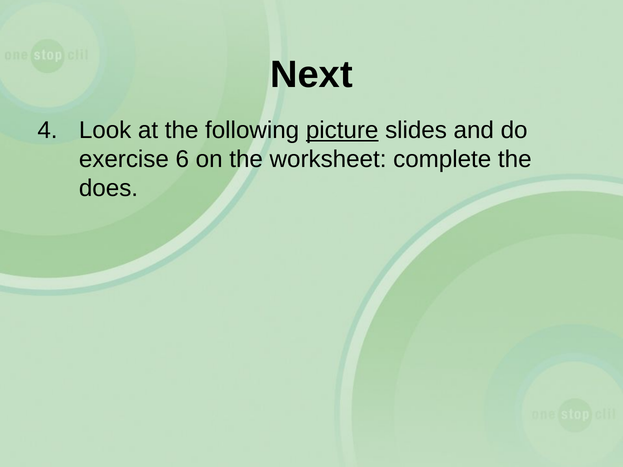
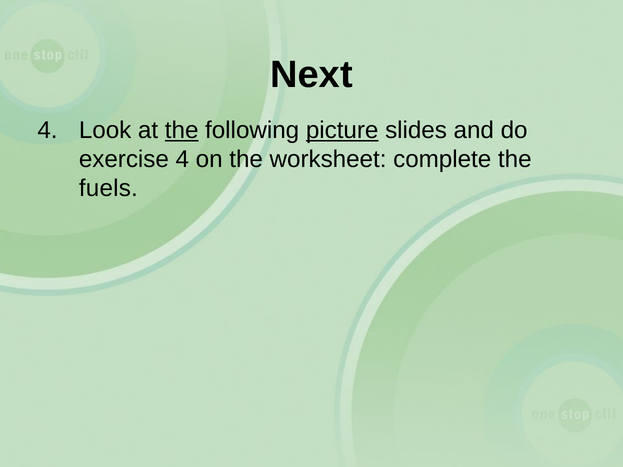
the underline: none -> present (182, 130)
exercise 6: 6 -> 4 (182, 159)
does: does -> fuels (108, 188)
